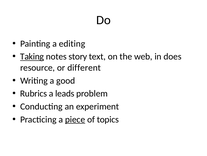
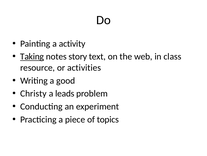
editing: editing -> activity (72, 43)
does: does -> class (172, 56)
different: different -> activities (84, 67)
Rubrics: Rubrics -> Christy (33, 93)
piece underline: present -> none (75, 119)
